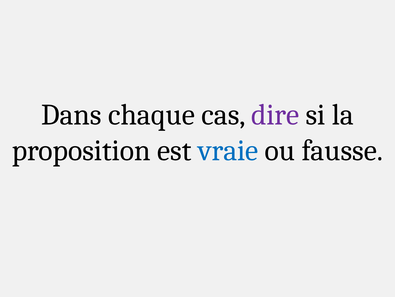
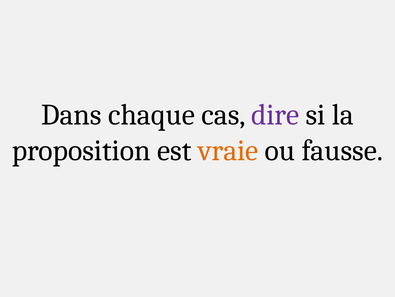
vraie colour: blue -> orange (228, 150)
